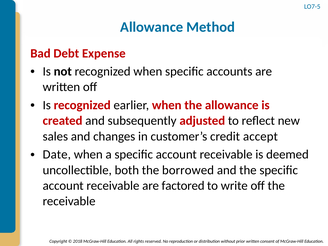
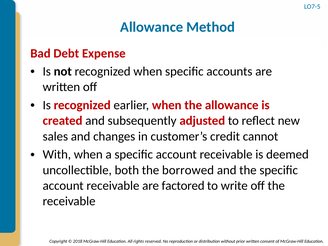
accept: accept -> cannot (261, 136)
Date: Date -> With (57, 154)
